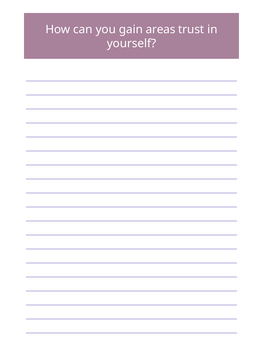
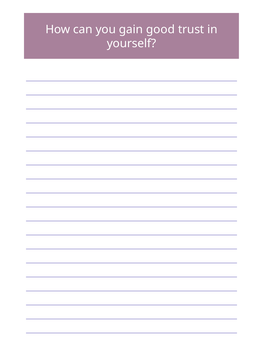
areas: areas -> good (160, 30)
